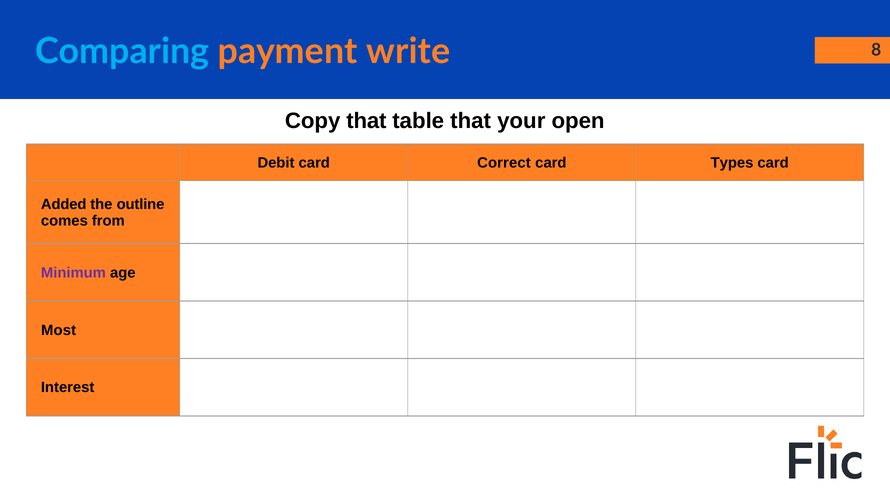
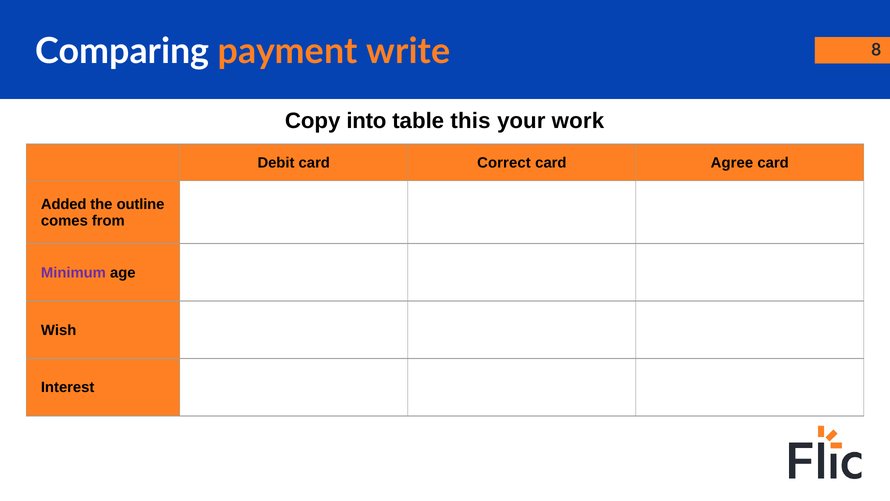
Comparing colour: light blue -> white (122, 51)
Copy that: that -> into (366, 121)
table that: that -> this (471, 121)
open: open -> work (578, 121)
Types: Types -> Agree (732, 162)
Most: Most -> Wish (59, 330)
